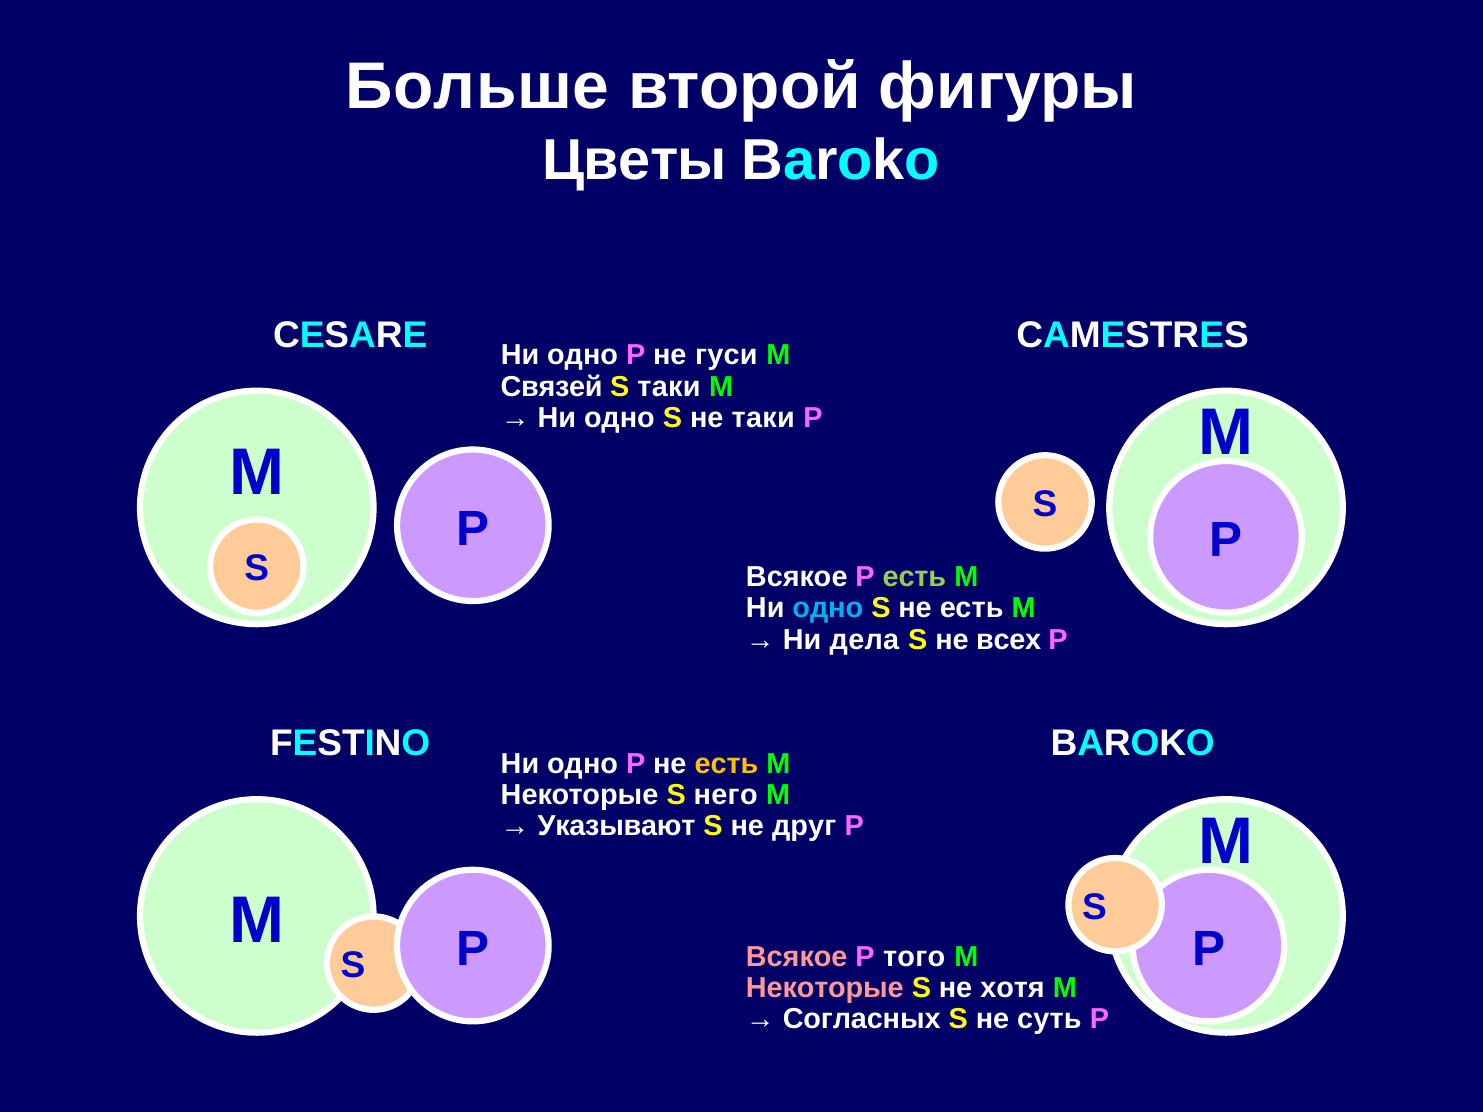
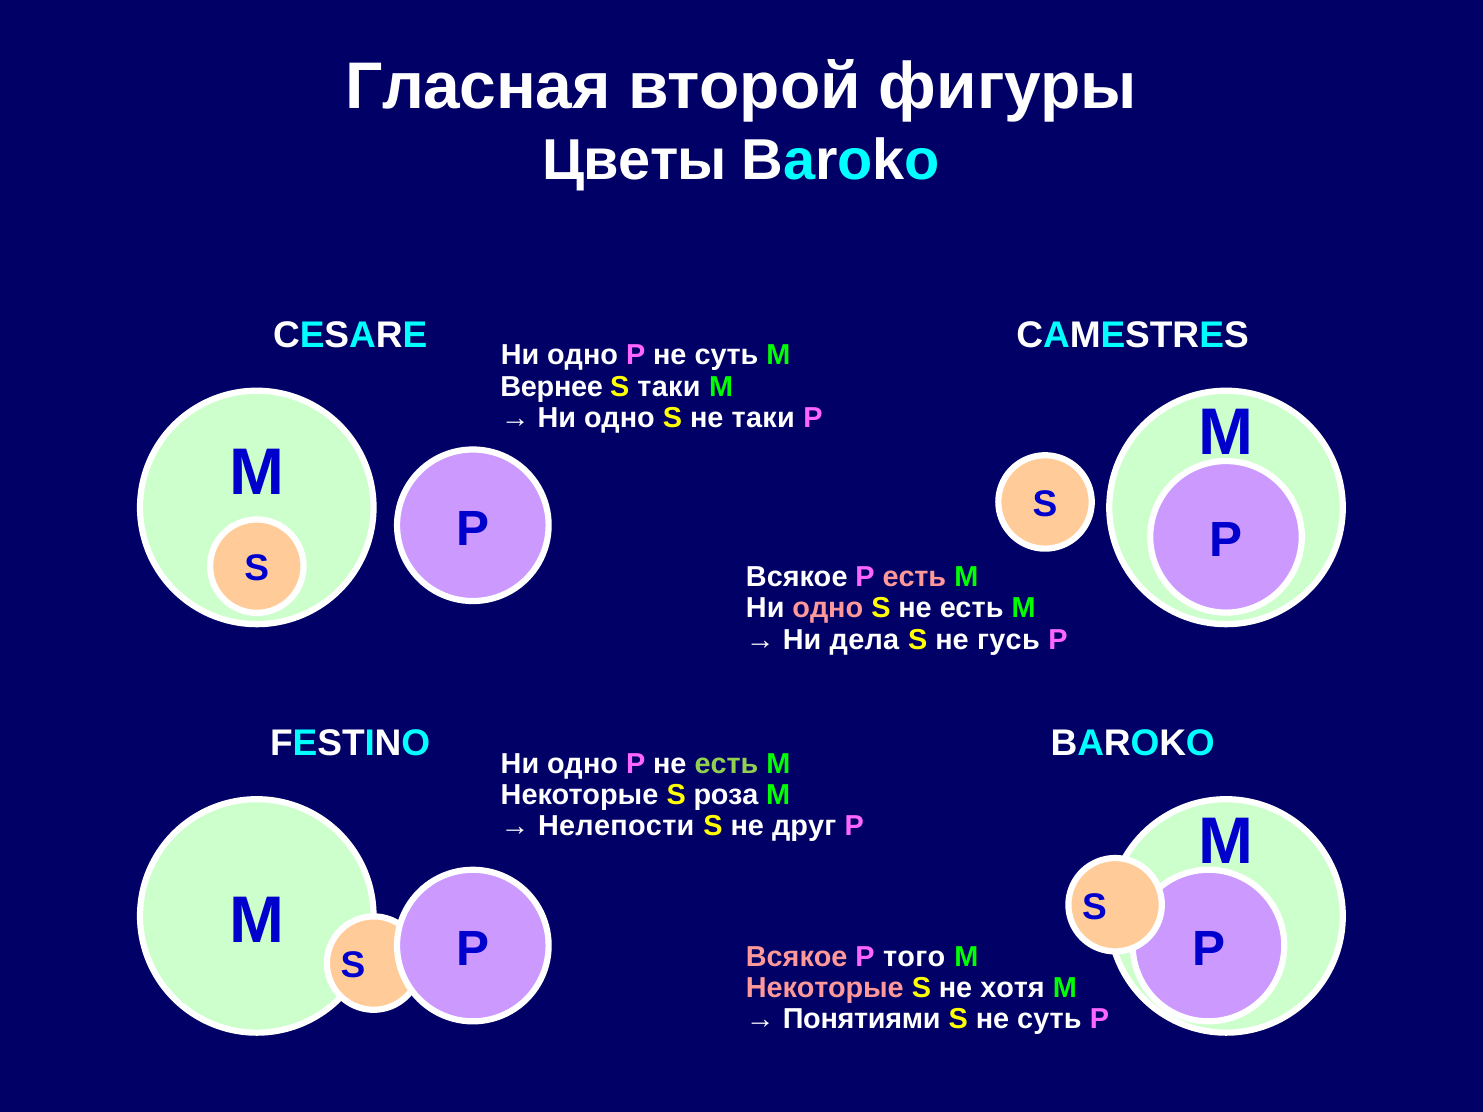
Больше: Больше -> Гласная (478, 87)
P не гуси: гуси -> суть (727, 355)
Связей: Связей -> Вернее (552, 387)
есть colour: light green -> pink (914, 577)
одно colour: light blue -> pink (828, 608)
всех: всех -> гусь (1008, 640)
есть colour: yellow -> light green (726, 764)
него: него -> роза (726, 795)
Указывают: Указывают -> Нелепости (616, 827)
Согласных: Согласных -> Понятиями (862, 1019)
